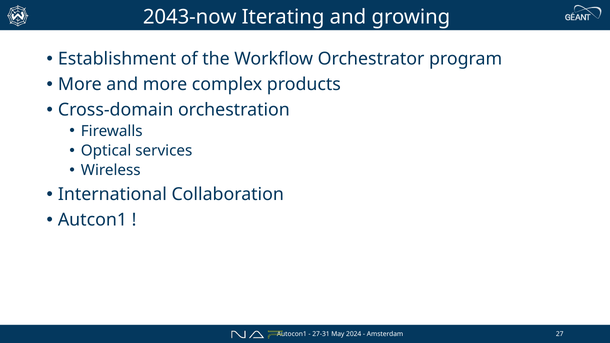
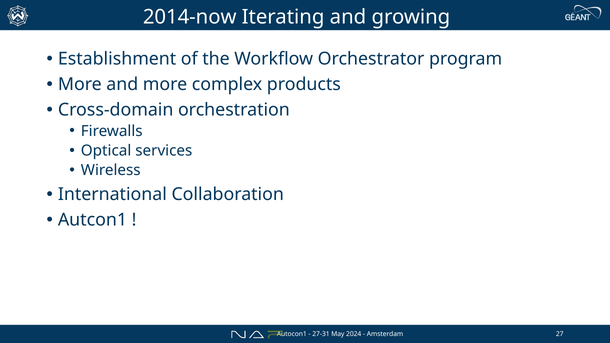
2043-now: 2043-now -> 2014-now (190, 17)
